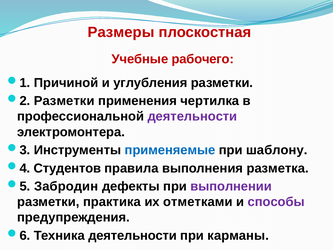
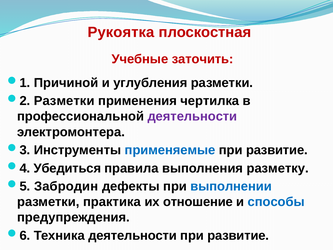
Размеры: Размеры -> Рукоятка (121, 32)
рабочего: рабочего -> заточить (203, 59)
шаблону: шаблону -> развитие (277, 150)
Студентов: Студентов -> Убедиться (67, 168)
разметка: разметка -> разметку (278, 168)
выполнении colour: purple -> blue (231, 186)
отметками: отметками -> отношение (198, 202)
способы colour: purple -> blue (276, 202)
карманы: карманы -> развитие (238, 235)
